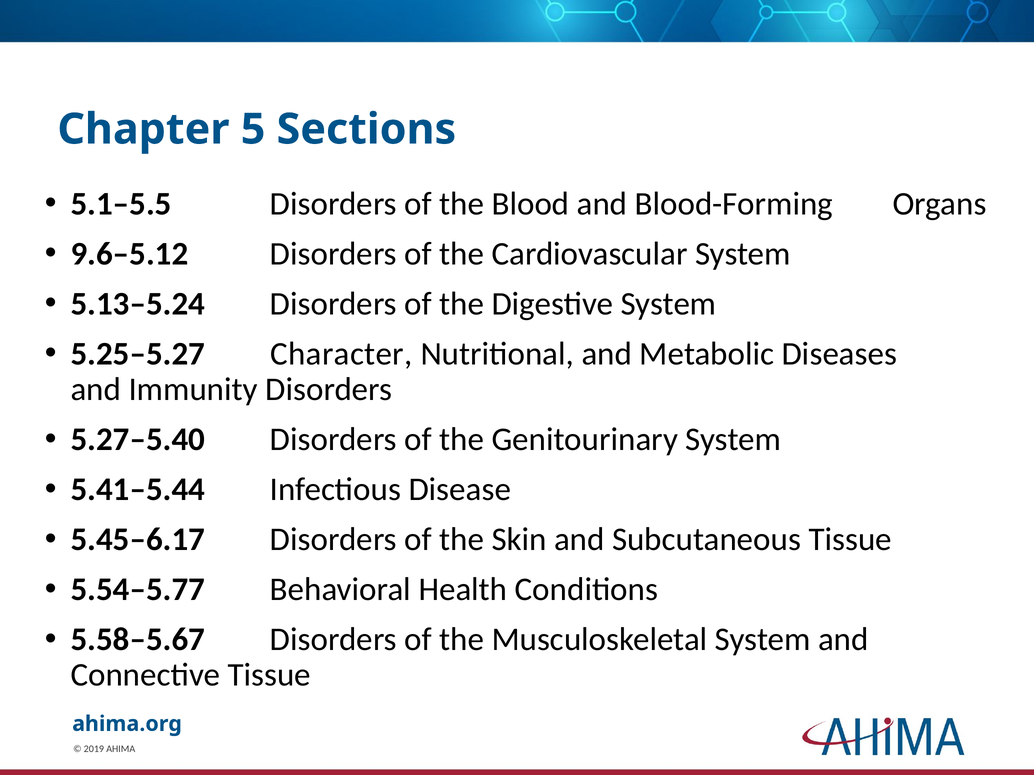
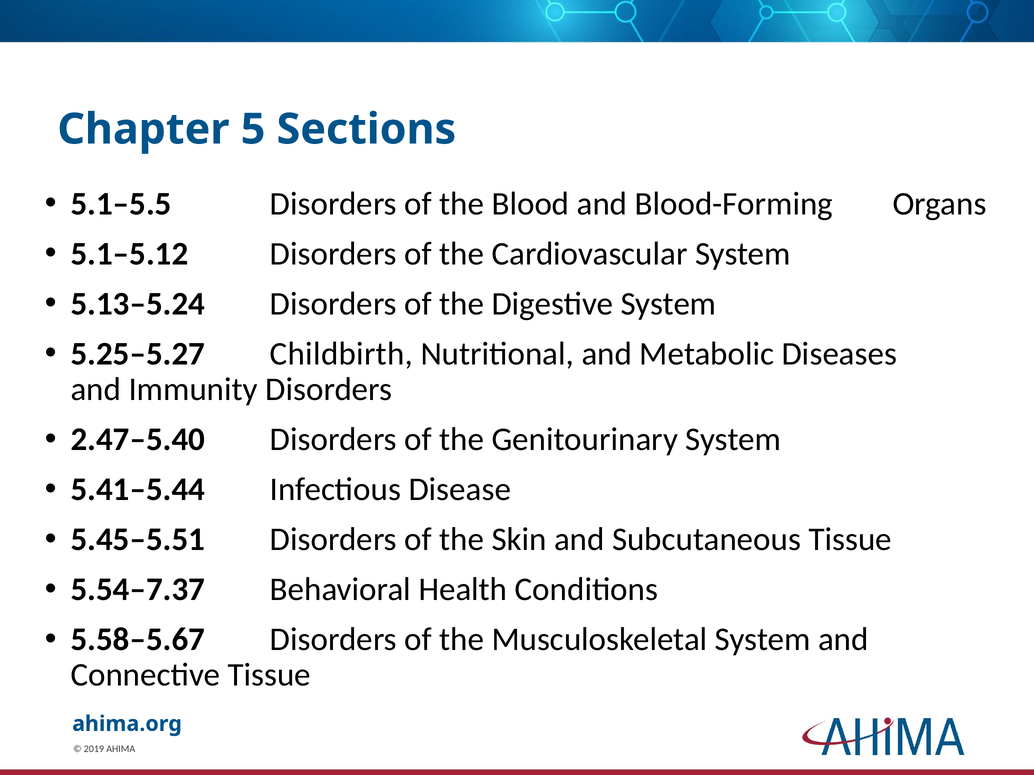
9.6–5.12: 9.6–5.12 -> 5.1–5.12 (130, 254)
Character: Character -> Childbirth (341, 354)
5.27–5.40: 5.27–5.40 -> 2.47–5.40 (138, 440)
5.45–6.17: 5.45–6.17 -> 5.45–5.51 (138, 540)
5.54–5.77: 5.54–5.77 -> 5.54–7.37 (138, 590)
